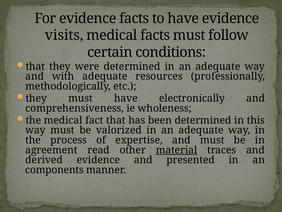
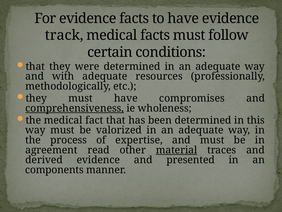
visits: visits -> track (64, 35)
electronically: electronically -> compromises (192, 98)
comprehensiveness underline: none -> present (75, 108)
